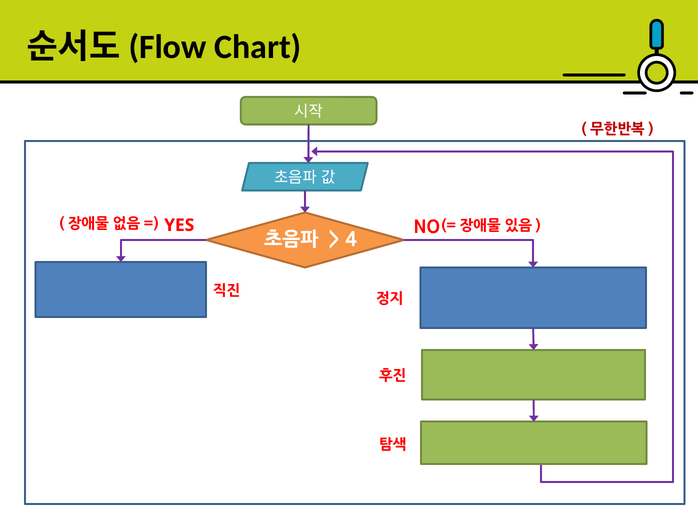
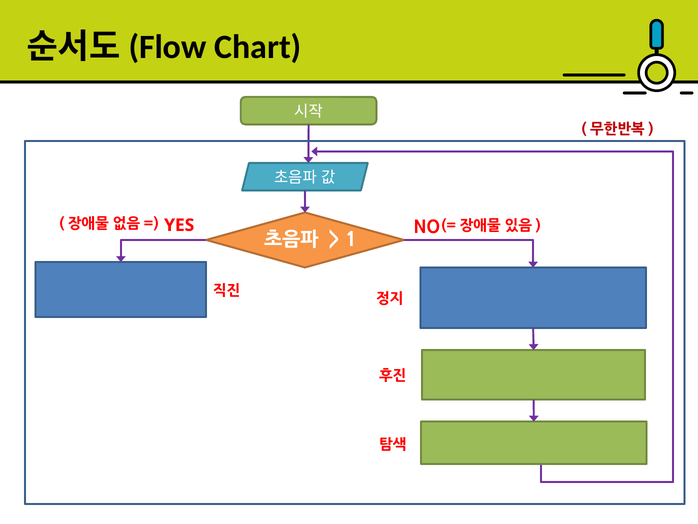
4: 4 -> 1 (351, 240)
